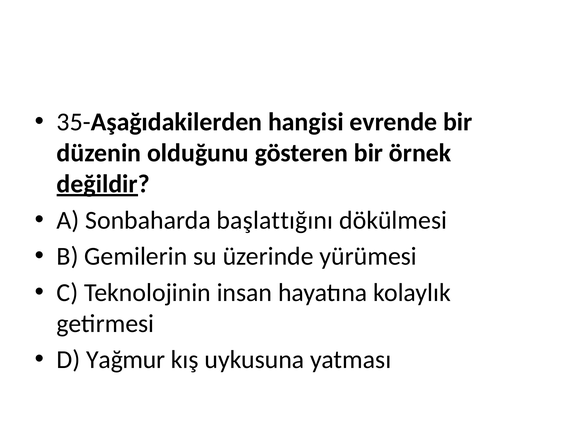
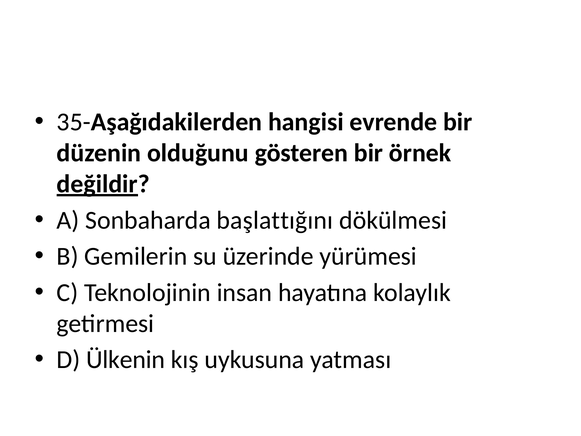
Yağmur: Yağmur -> Ülkenin (126, 360)
